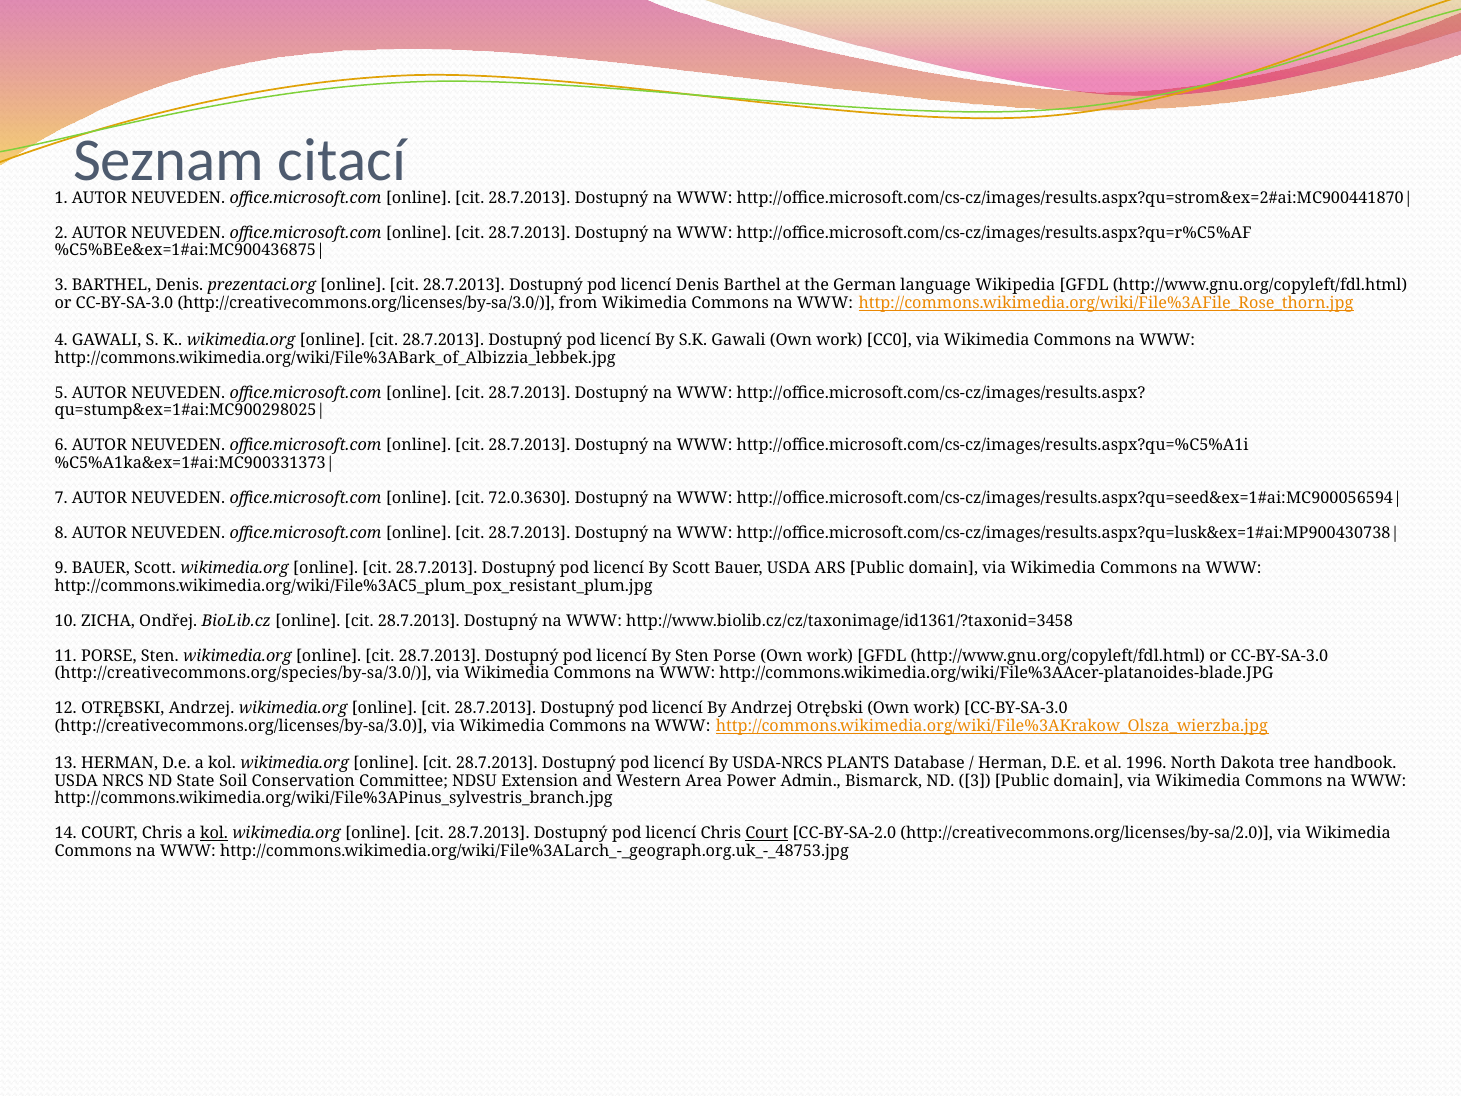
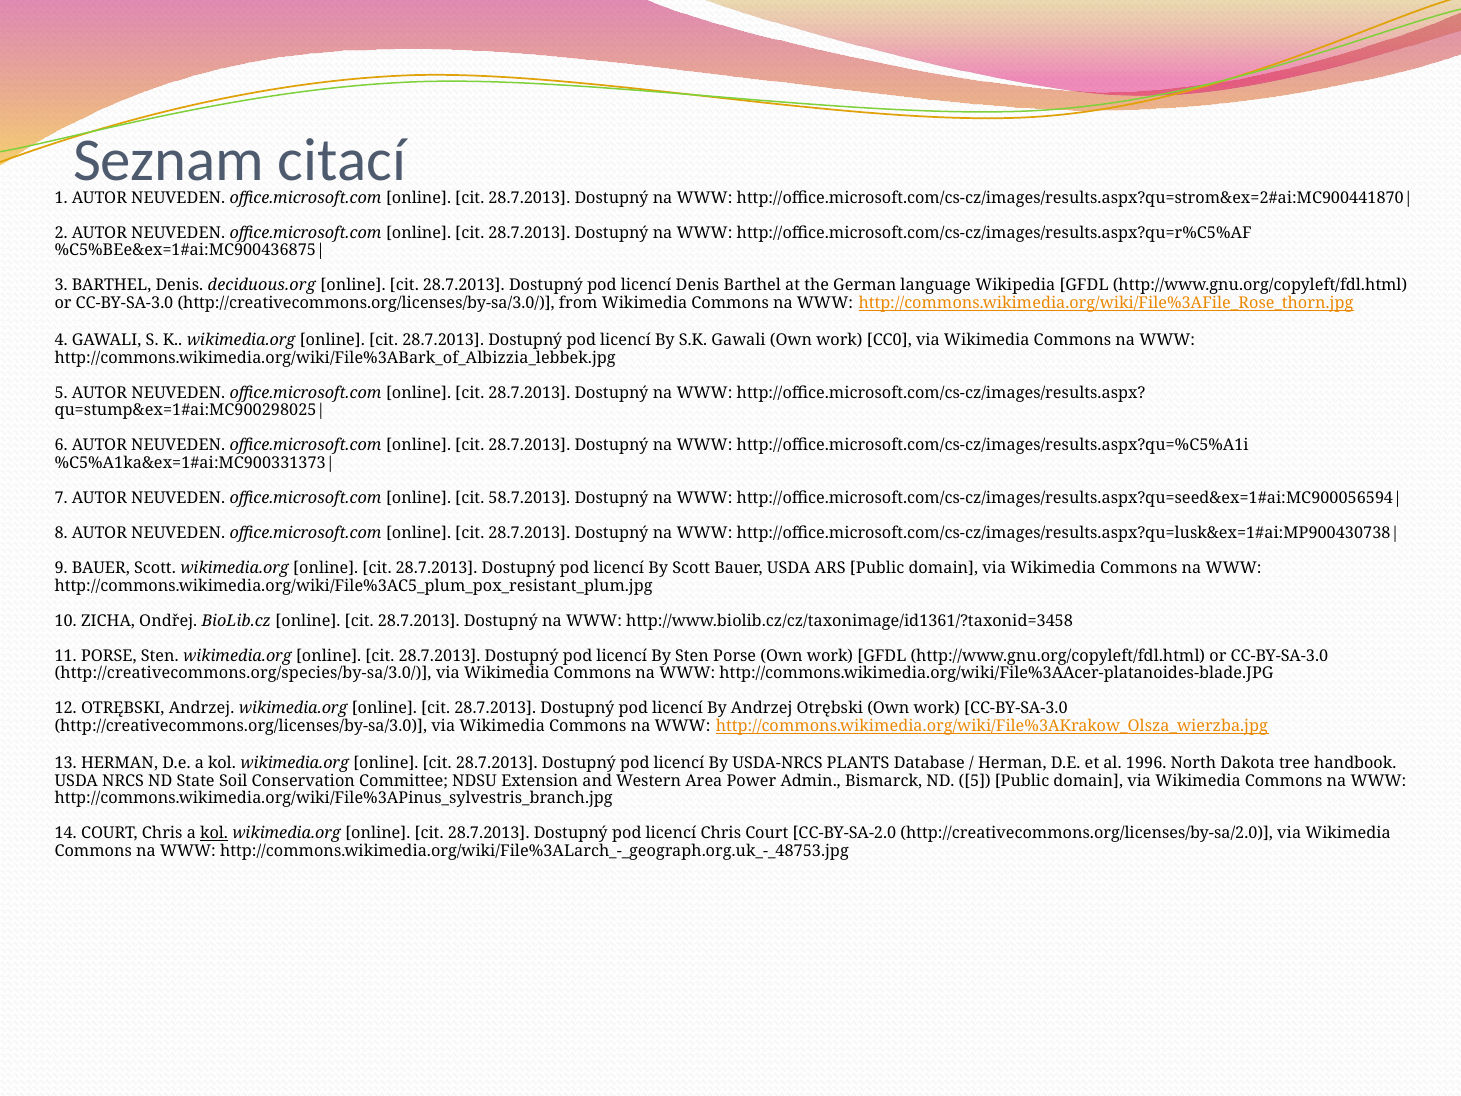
prezentaci.org: prezentaci.org -> deciduous.org (262, 285)
72.0.3630: 72.0.3630 -> 58.7.2013 (529, 498)
ND 3: 3 -> 5 (975, 781)
Court underline: present -> none (767, 833)
